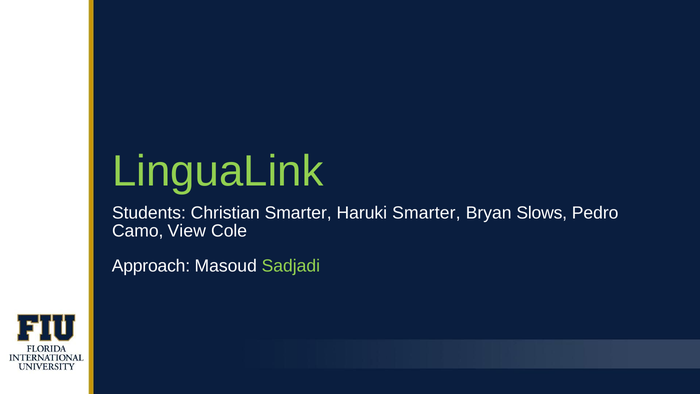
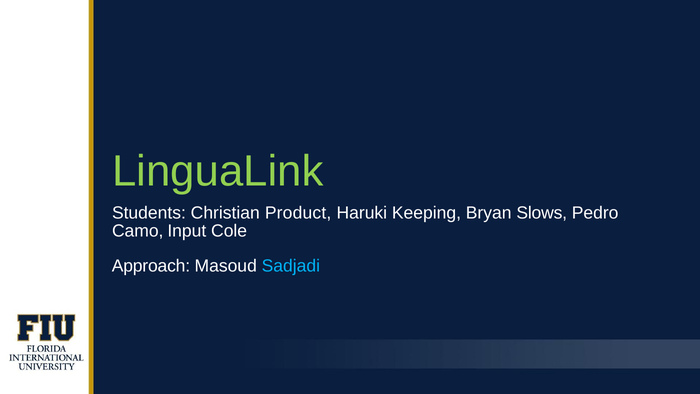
Christian Smarter: Smarter -> Product (298, 213)
Haruki Smarter: Smarter -> Keeping (426, 213)
View: View -> Input (187, 231)
Sadjadi colour: light green -> light blue (291, 266)
